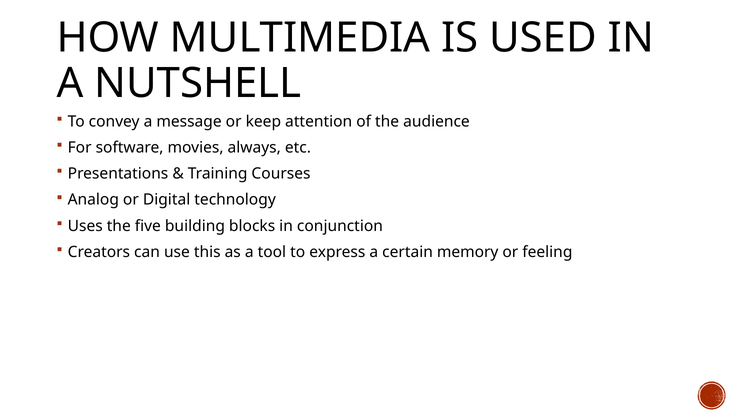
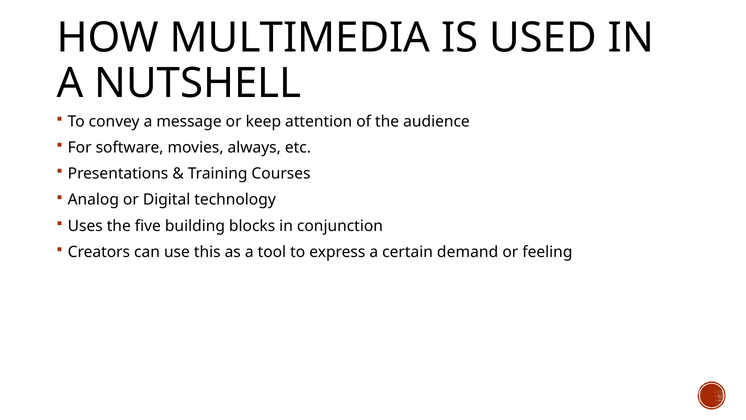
memory: memory -> demand (468, 252)
